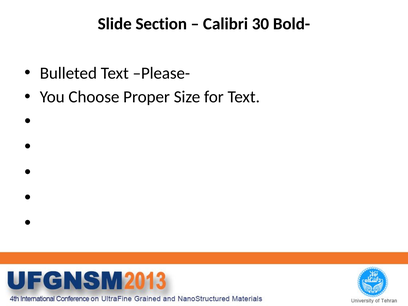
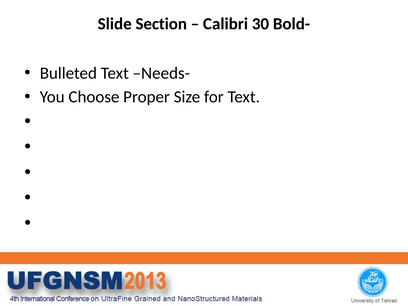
Please-: Please- -> Needs- (161, 73)
